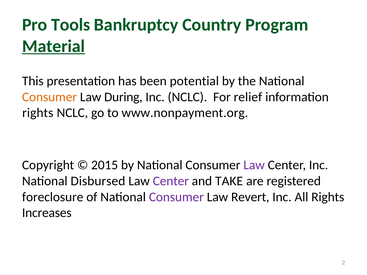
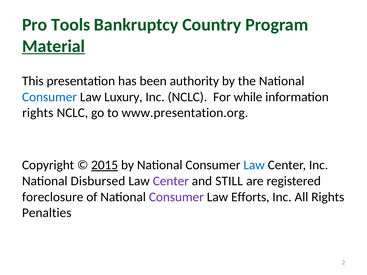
potential: potential -> authority (194, 81)
Consumer colour: orange -> blue (49, 97)
During: During -> Luxury (123, 97)
relief: relief -> while (248, 97)
www.nonpayment.org: www.nonpayment.org -> www.presentation.org (185, 113)
2015 underline: none -> present (105, 165)
Law colour: purple -> blue (254, 165)
TAKE: TAKE -> STILL (229, 181)
Revert: Revert -> Efforts (250, 197)
Increases: Increases -> Penalties (47, 213)
